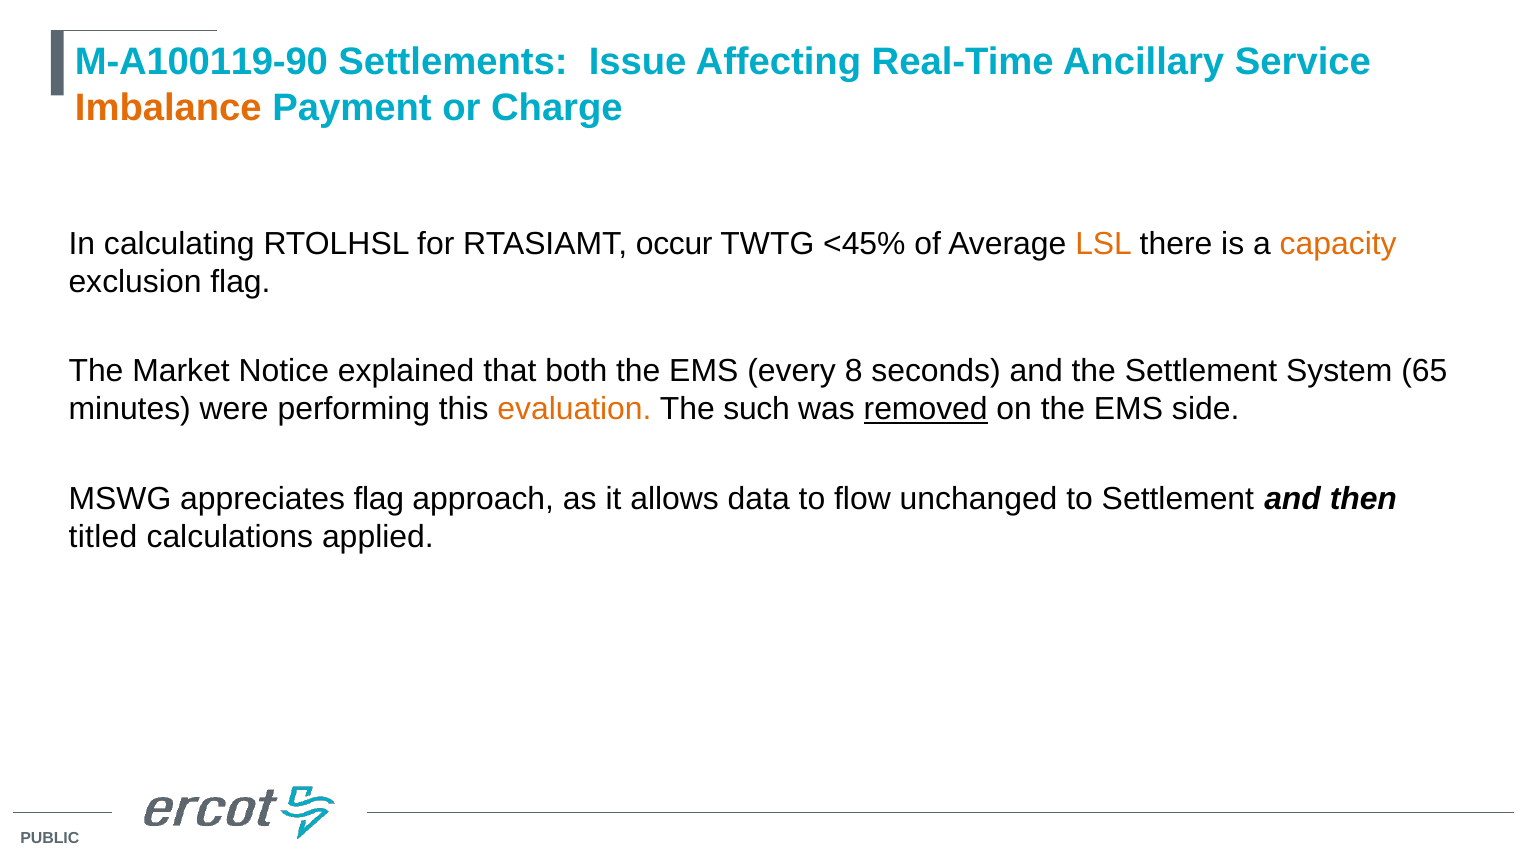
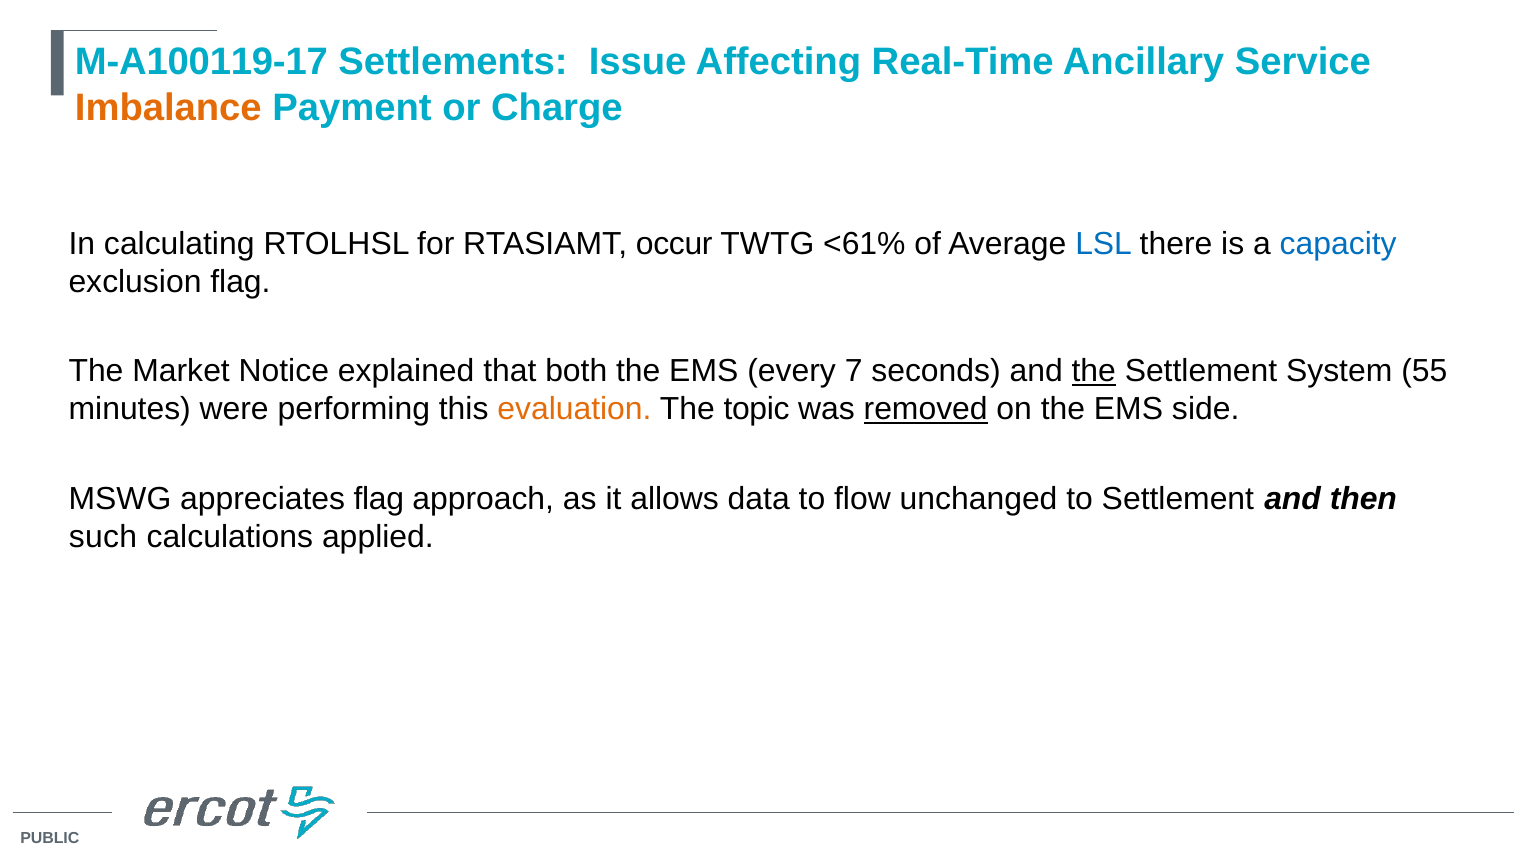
M-A100119-90: M-A100119-90 -> M-A100119-17 (201, 62)
<45%: <45% -> <61% (864, 244)
LSL colour: orange -> blue (1104, 244)
capacity colour: orange -> blue (1338, 244)
8: 8 -> 7 (854, 371)
the underline: none -> present (1094, 371)
65: 65 -> 55 (1424, 371)
such: such -> topic (757, 409)
titled: titled -> such (103, 537)
